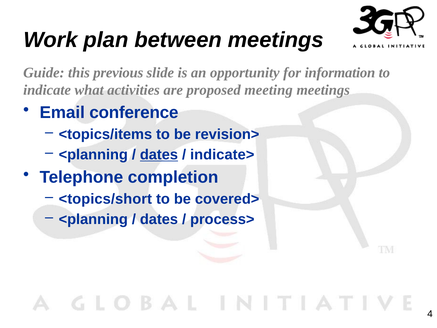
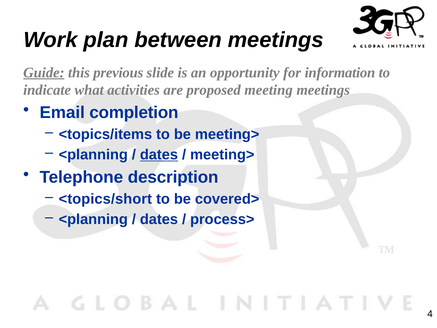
Guide underline: none -> present (44, 72)
conference: conference -> completion (134, 112)
be revision>: revision> -> meeting> (227, 134)
indicate>: indicate> -> meeting> (222, 155)
completion: completion -> description (173, 177)
